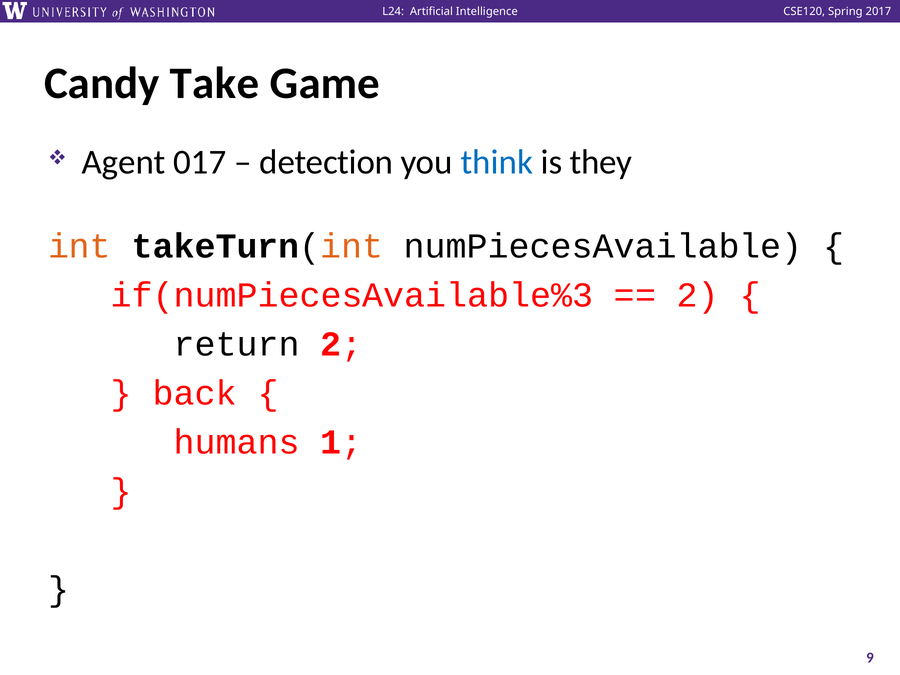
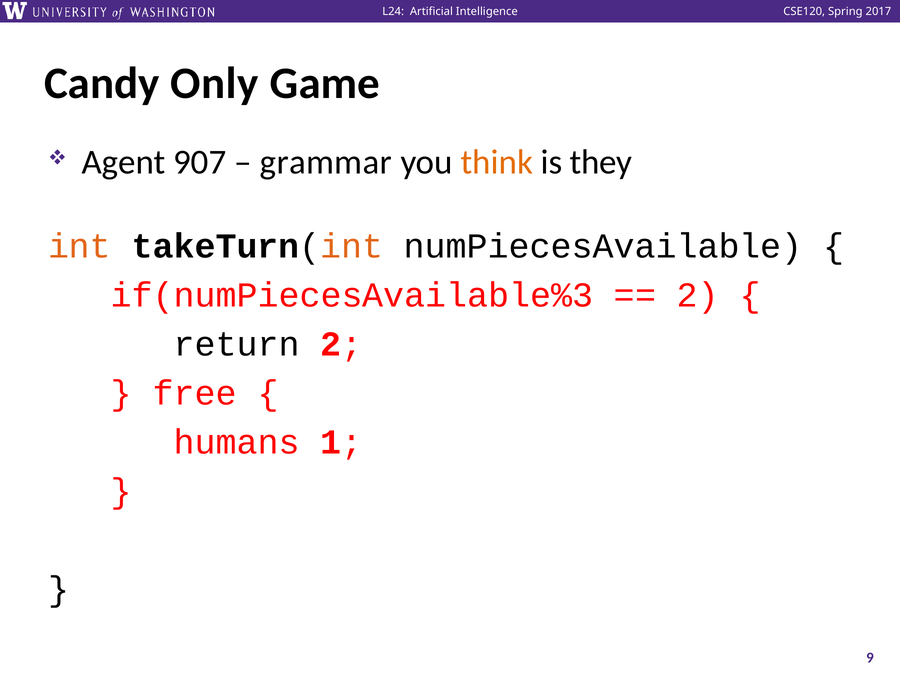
Take: Take -> Only (215, 84)
017: 017 -> 907 (200, 162)
detection: detection -> grammar (326, 162)
think colour: blue -> orange (497, 162)
back: back -> free (195, 393)
